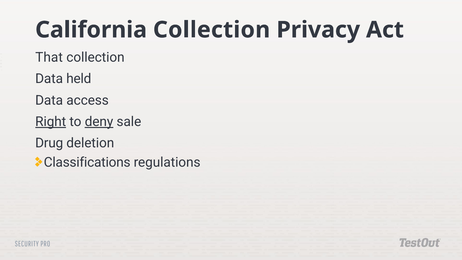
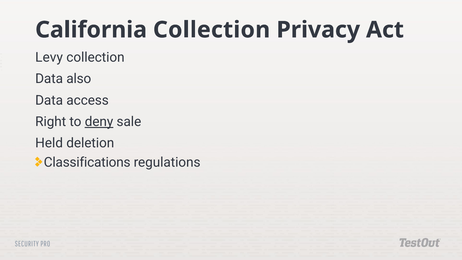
That: That -> Levy (49, 57)
held: held -> also (79, 79)
Right underline: present -> none (51, 122)
Drug: Drug -> Held (49, 143)
